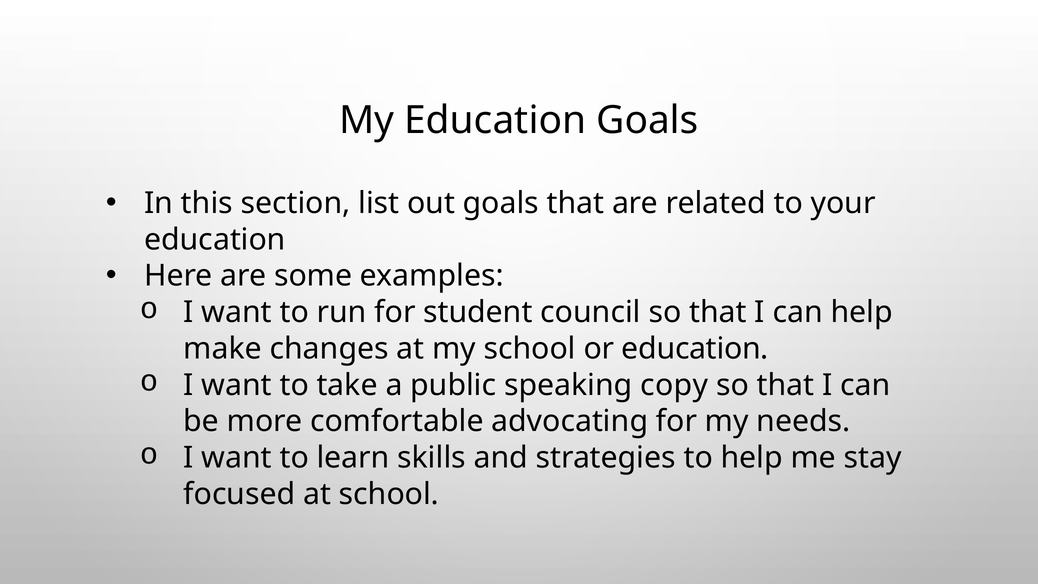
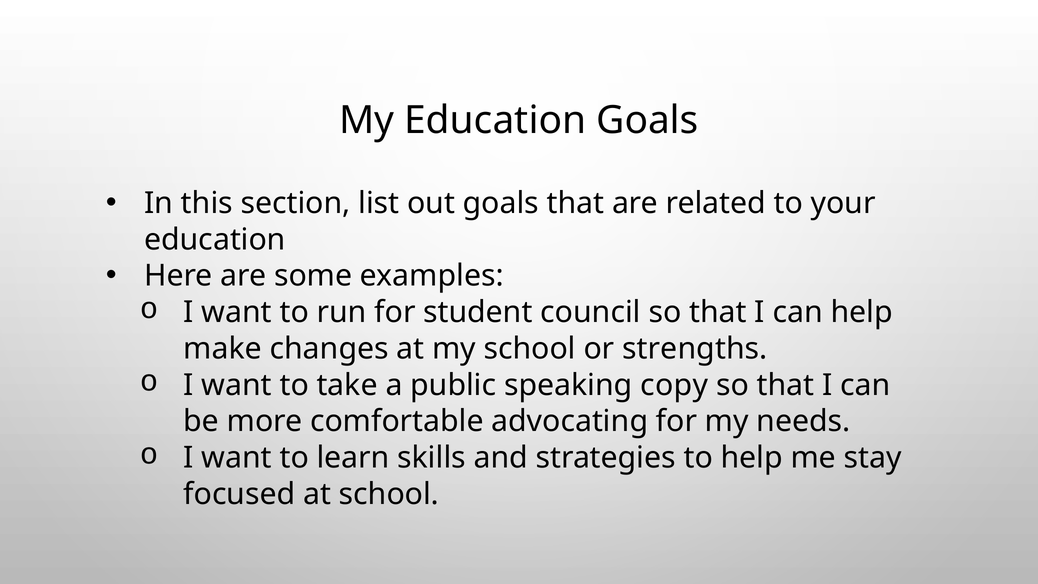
or education: education -> strengths (695, 349)
